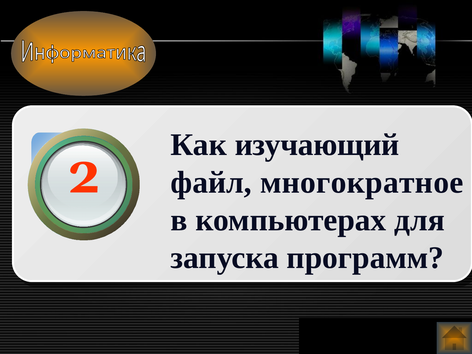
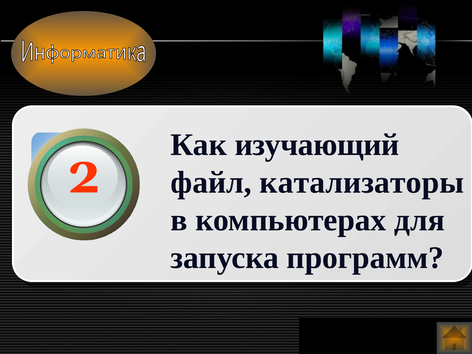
многократное: многократное -> катализаторы (362, 182)
